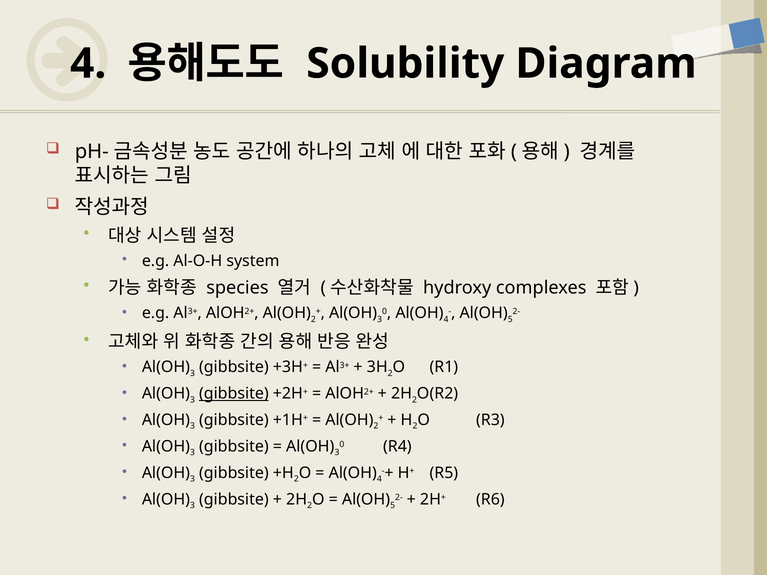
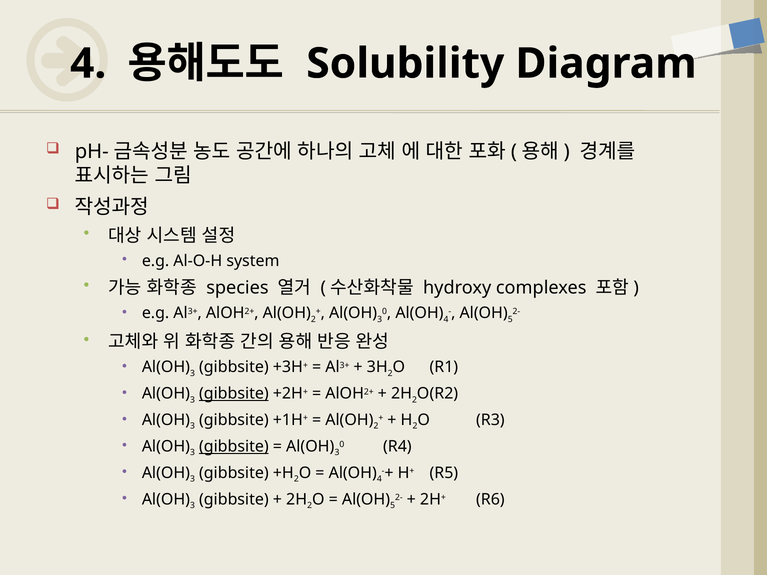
gibbsite underline: none -> present (234, 447)
